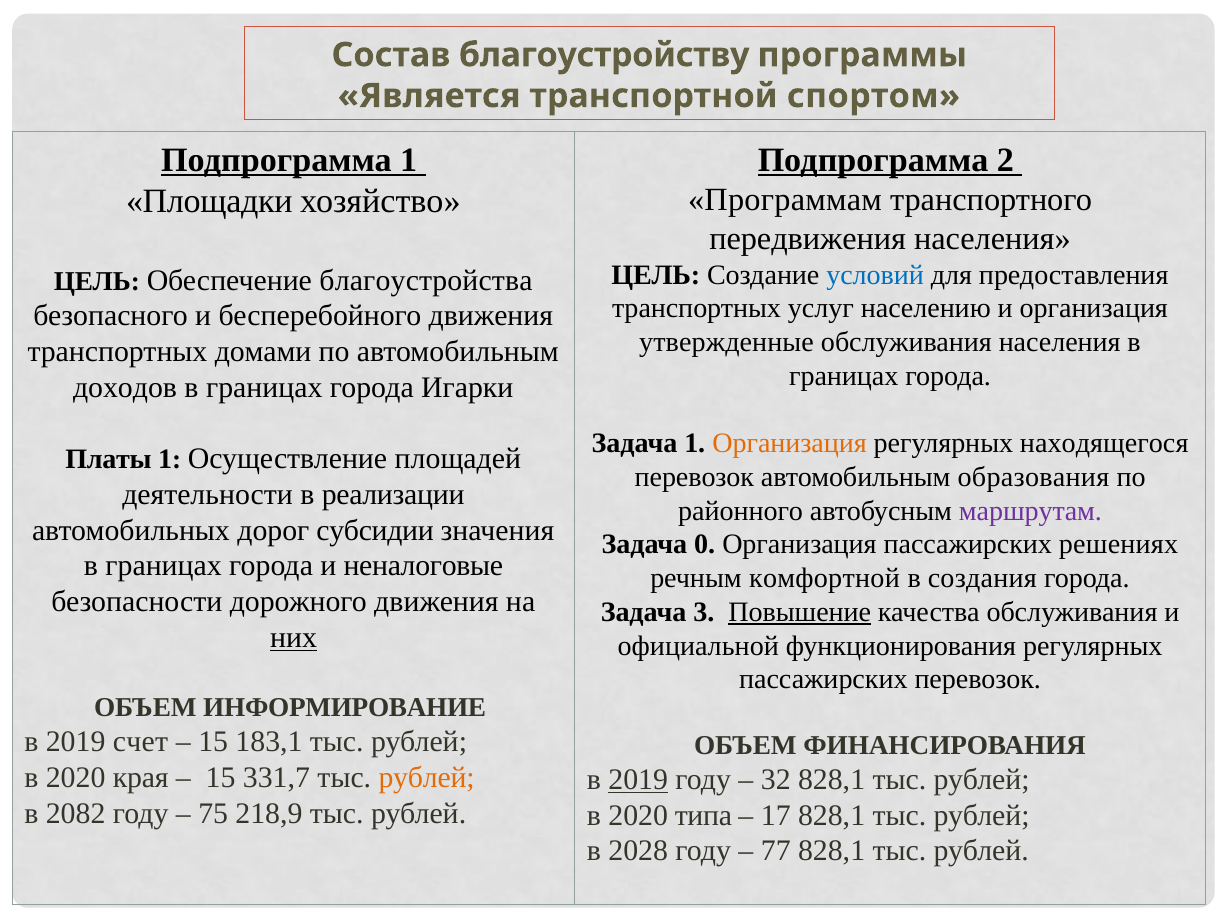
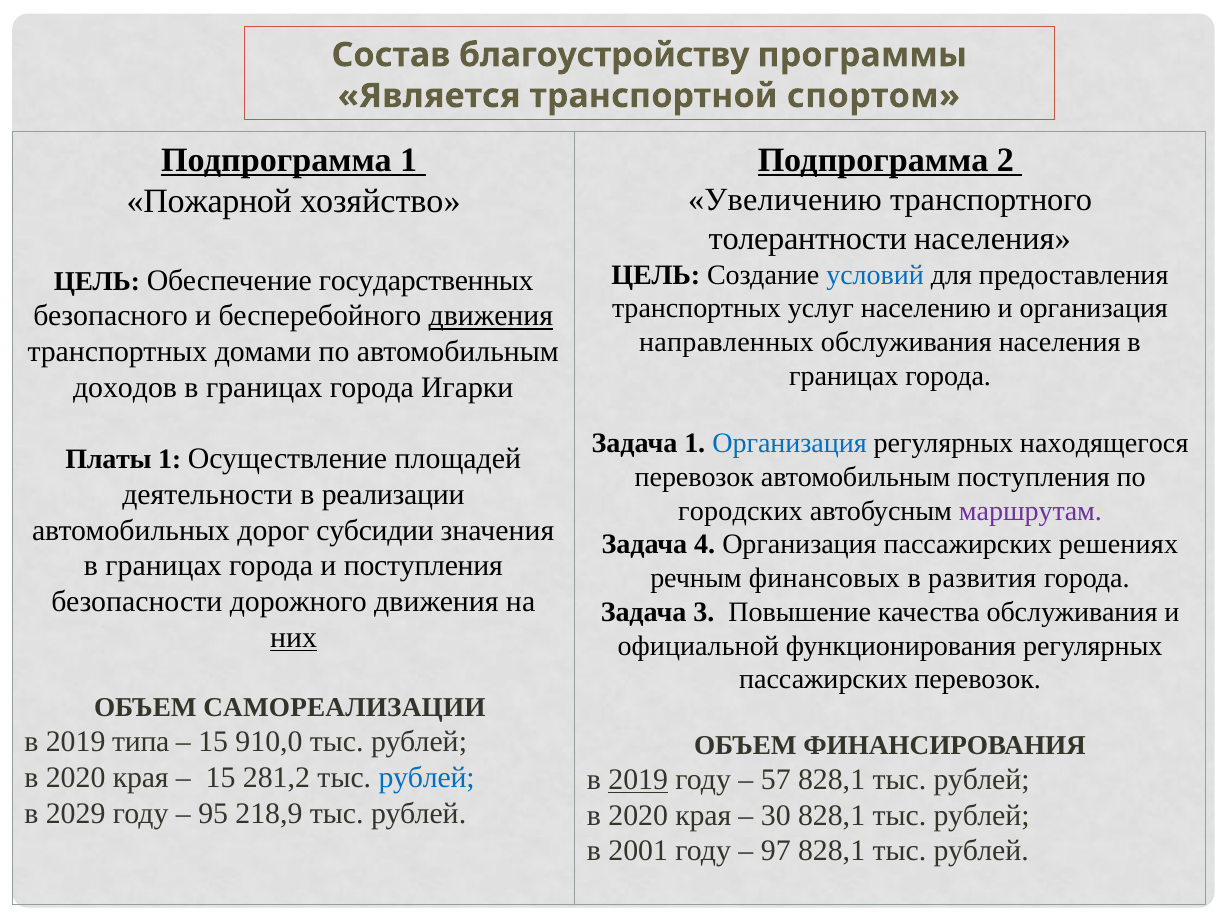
Программам: Программам -> Увеличению (785, 200)
Площадки: Площадки -> Пожарной (209, 201)
передвижения: передвижения -> толерантности (808, 239)
благоустройства: благоустройства -> государственных (426, 280)
движения underline: none -> present (491, 316)
утвержденные: утвержденные -> направленных (726, 342)
Организация colour: orange -> blue (790, 444)
автомобильным образования: образования -> поступления (1034, 477)
районного: районного -> городских (740, 511)
0: 0 -> 4 (705, 545)
и неналоговые: неналоговые -> поступления (423, 566)
комфортной: комфортной -> финансовых (824, 578)
создания: создания -> развития (982, 578)
Повышение underline: present -> none (800, 612)
ИНФОРМИРОВАНИЕ: ИНФОРМИРОВАНИЕ -> САМОРЕАЛИЗАЦИИ (344, 708)
счет: счет -> типа (141, 742)
183,1: 183,1 -> 910,0 (269, 742)
331,7: 331,7 -> 281,2 (276, 778)
рублей colour: orange -> blue (427, 778)
32: 32 -> 57 (776, 780)
2082: 2082 -> 2029 (76, 813)
75: 75 -> 95 (213, 813)
типа: типа -> края (703, 816)
17: 17 -> 30 (776, 816)
2028: 2028 -> 2001 (638, 851)
77: 77 -> 97 (776, 851)
